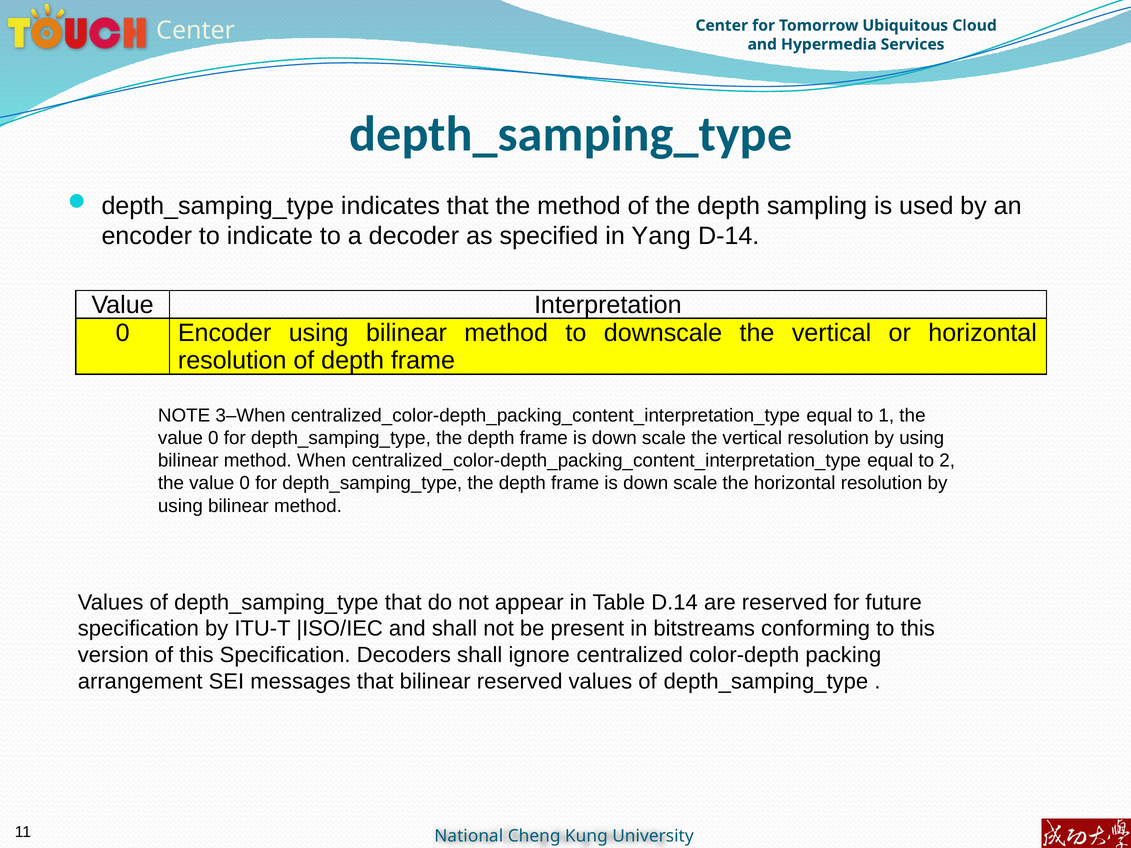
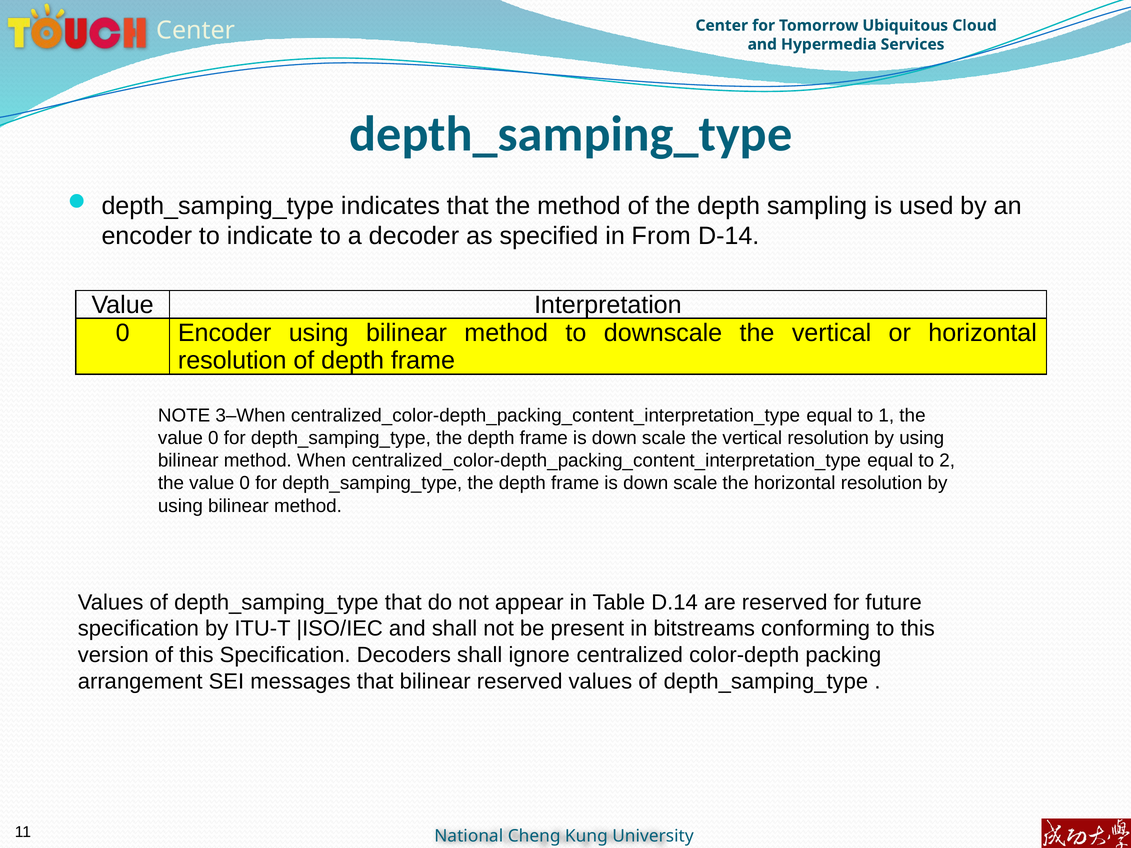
Yang: Yang -> From (661, 236)
